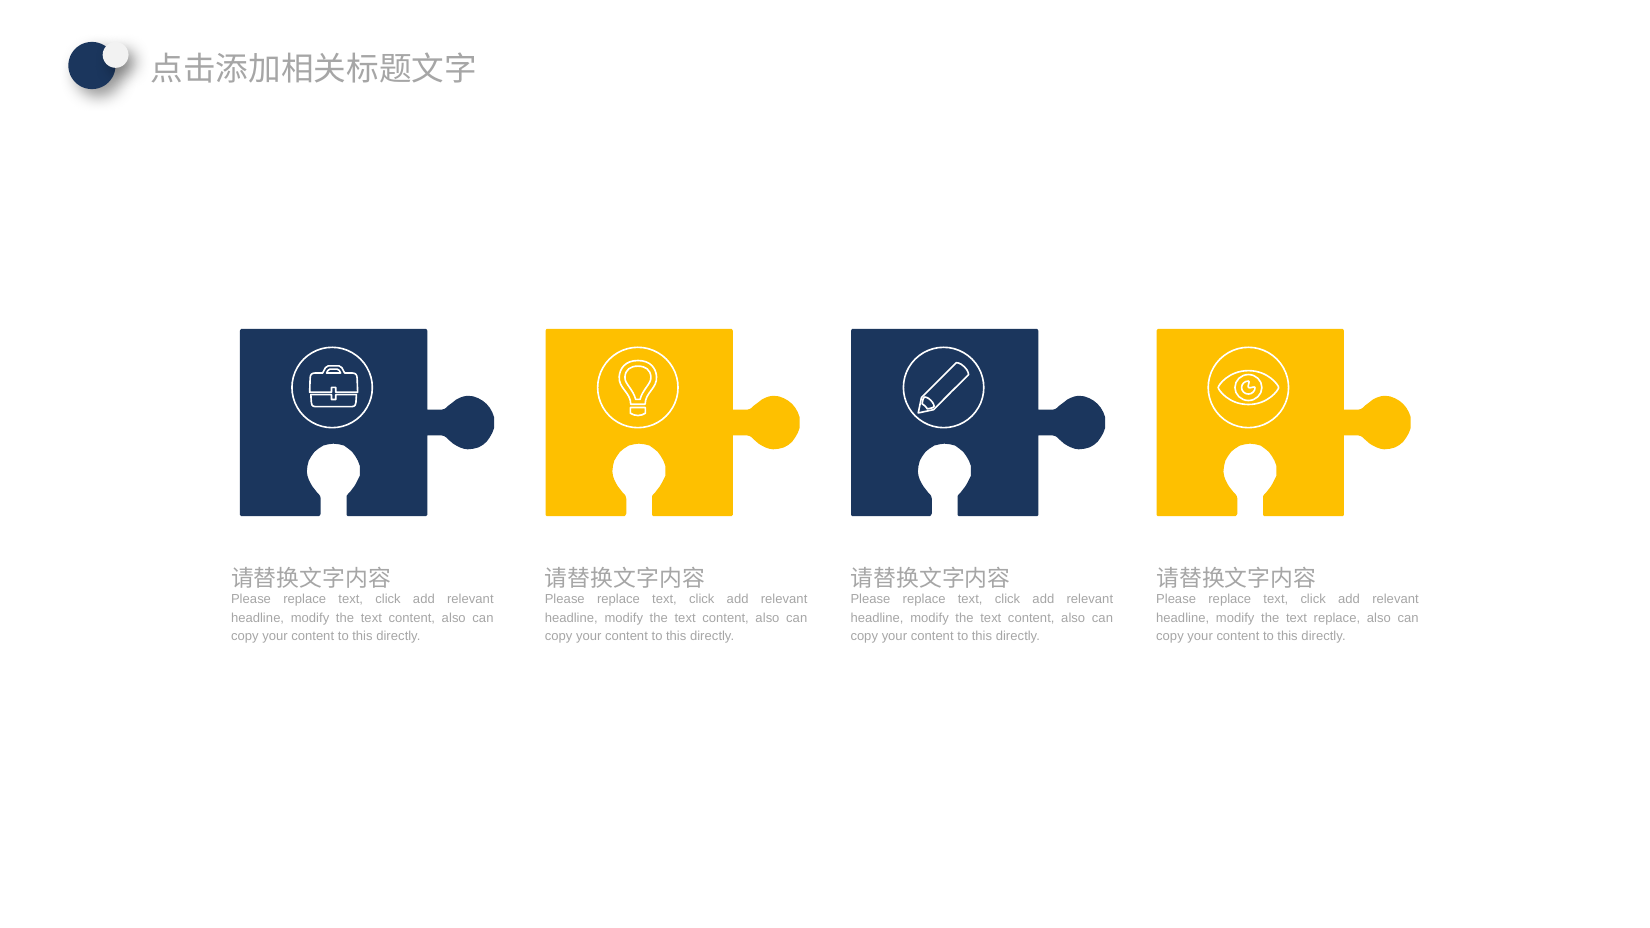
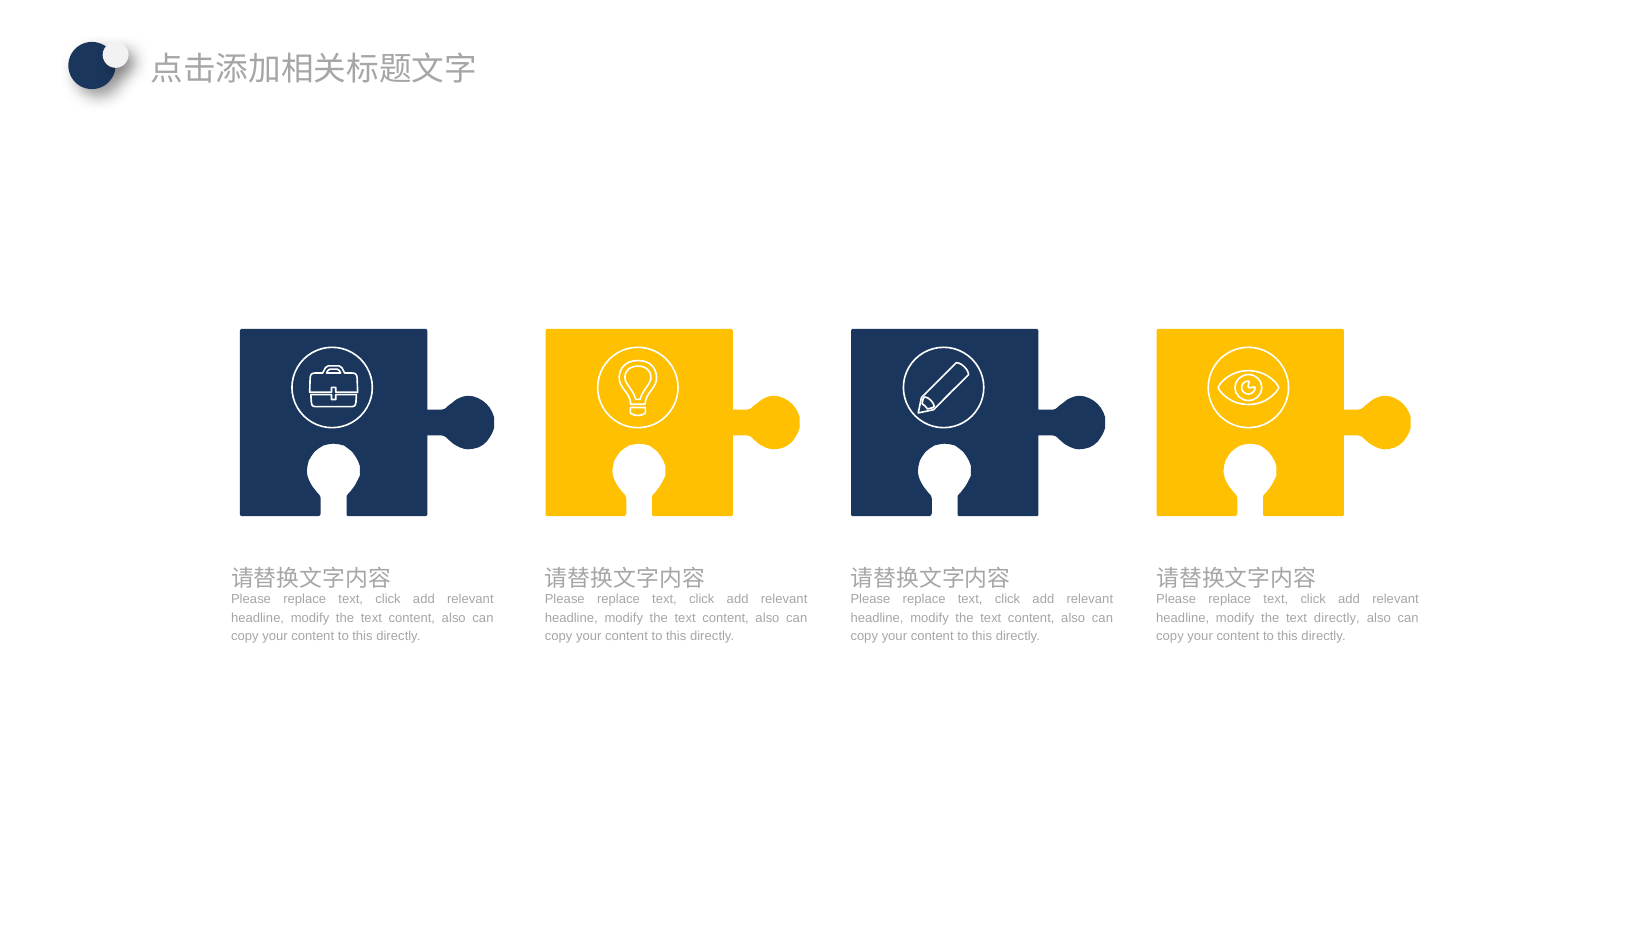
text replace: replace -> directly (1337, 618)
